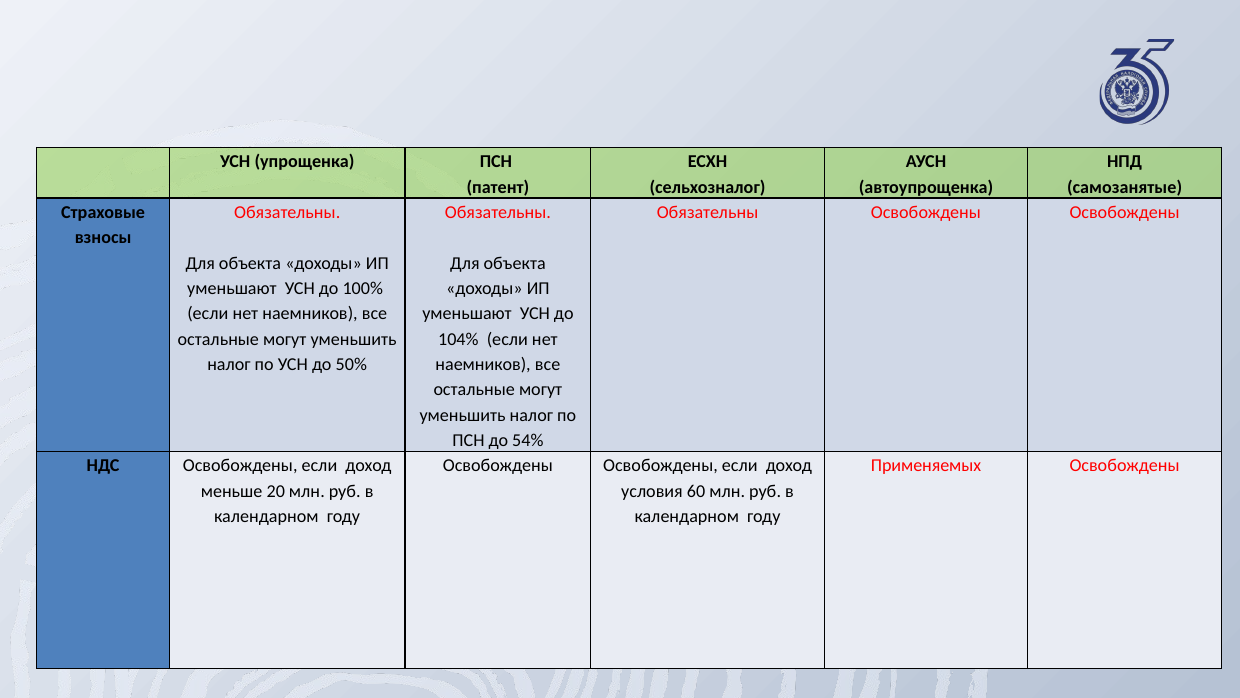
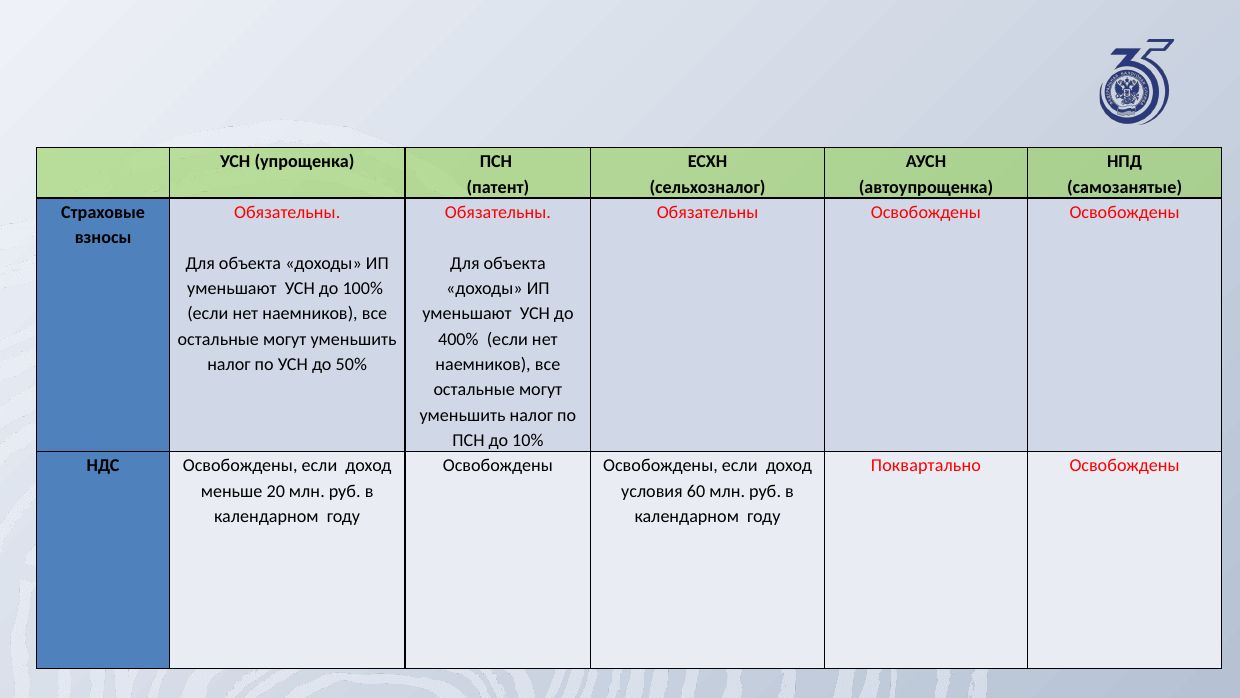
104%: 104% -> 400% (458, 339)
54%: 54% -> 10% (528, 440)
Применяемых: Применяемых -> Поквартально (926, 465)
